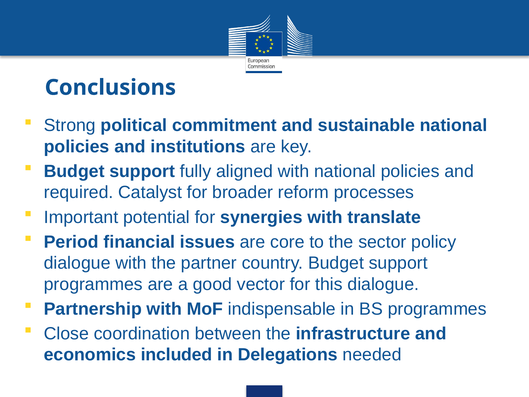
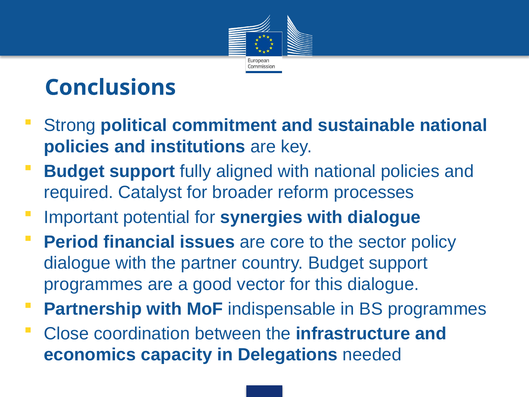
with translate: translate -> dialogue (384, 217)
included: included -> capacity (176, 355)
